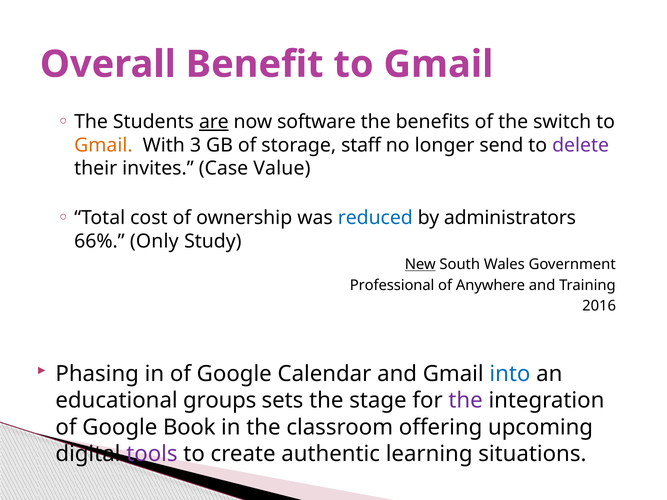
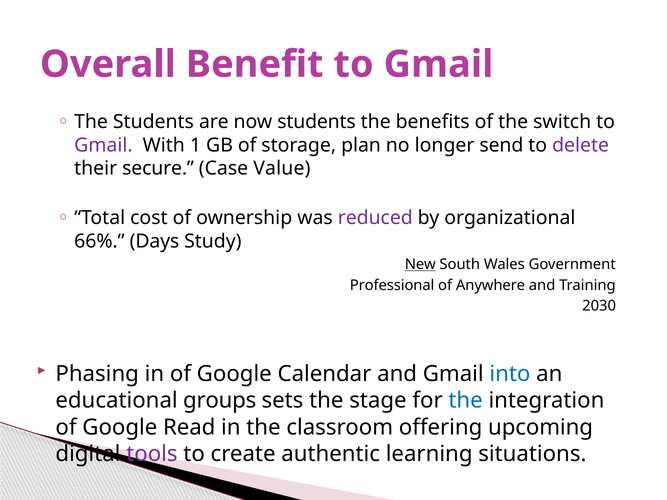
are underline: present -> none (214, 122)
now software: software -> students (317, 122)
Gmail colour: orange -> purple (103, 145)
3: 3 -> 1 (195, 145)
staff: staff -> plan (361, 145)
invites: invites -> secure (158, 169)
reduced colour: blue -> purple (375, 218)
administrators: administrators -> organizational (510, 218)
Only: Only -> Days (154, 241)
2016: 2016 -> 2030 (599, 306)
the colour: purple -> blue (466, 401)
Book: Book -> Read (189, 427)
